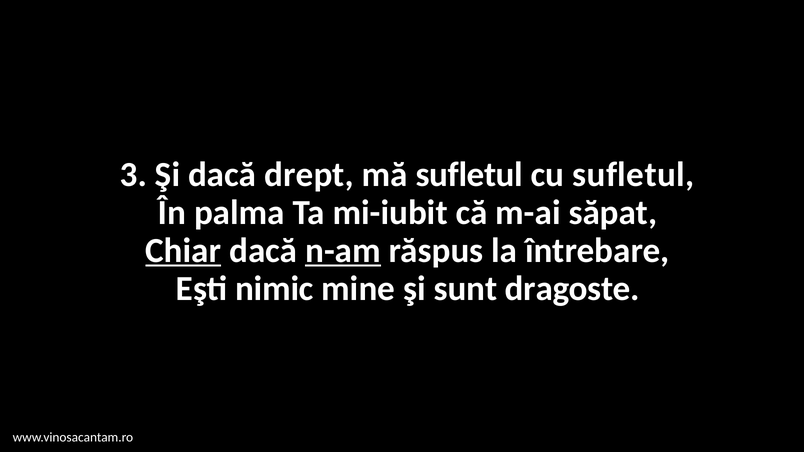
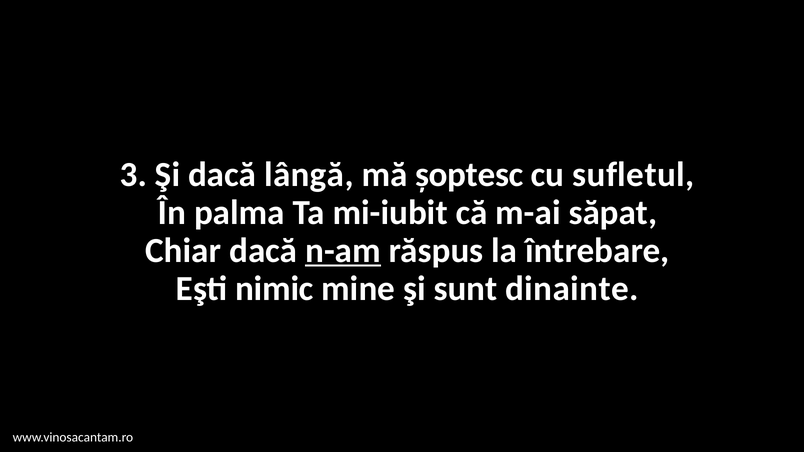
drept: drept -> lângă (309, 175)
mă sufletul: sufletul -> şoptesc (469, 175)
Chiar underline: present -> none (183, 251)
dragoste: dragoste -> dinainte (572, 289)
